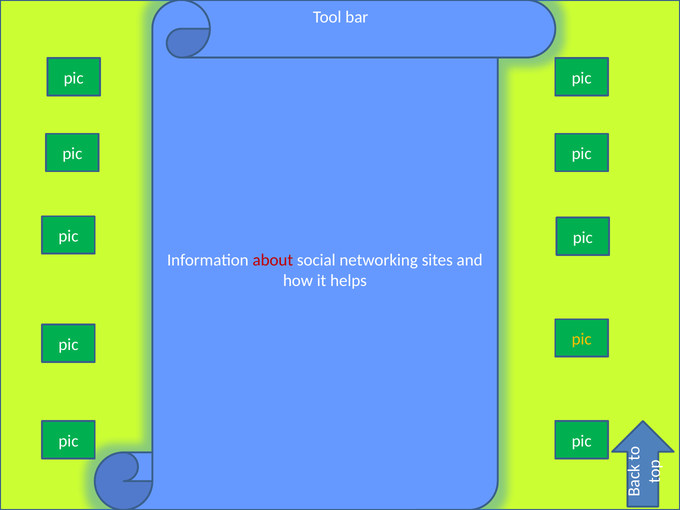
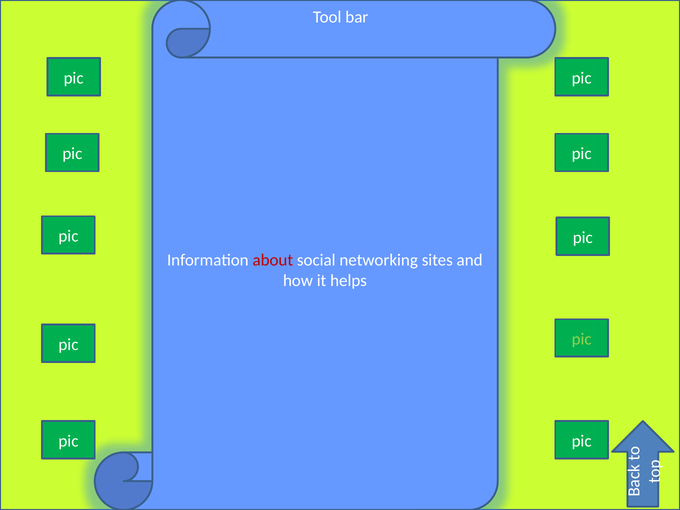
pic colour: yellow -> light green (582, 339)
